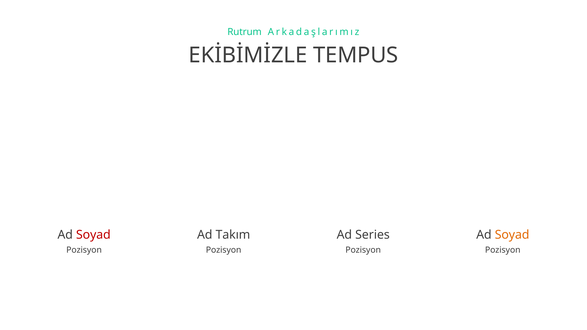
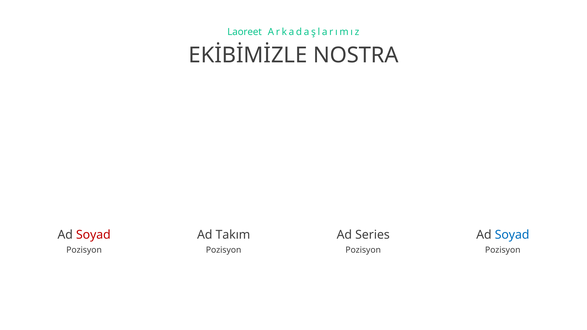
Rutrum: Rutrum -> Laoreet (245, 32)
TEMPUS: TEMPUS -> NOSTRA (356, 55)
Soyad colour: orange -> blue (512, 235)
